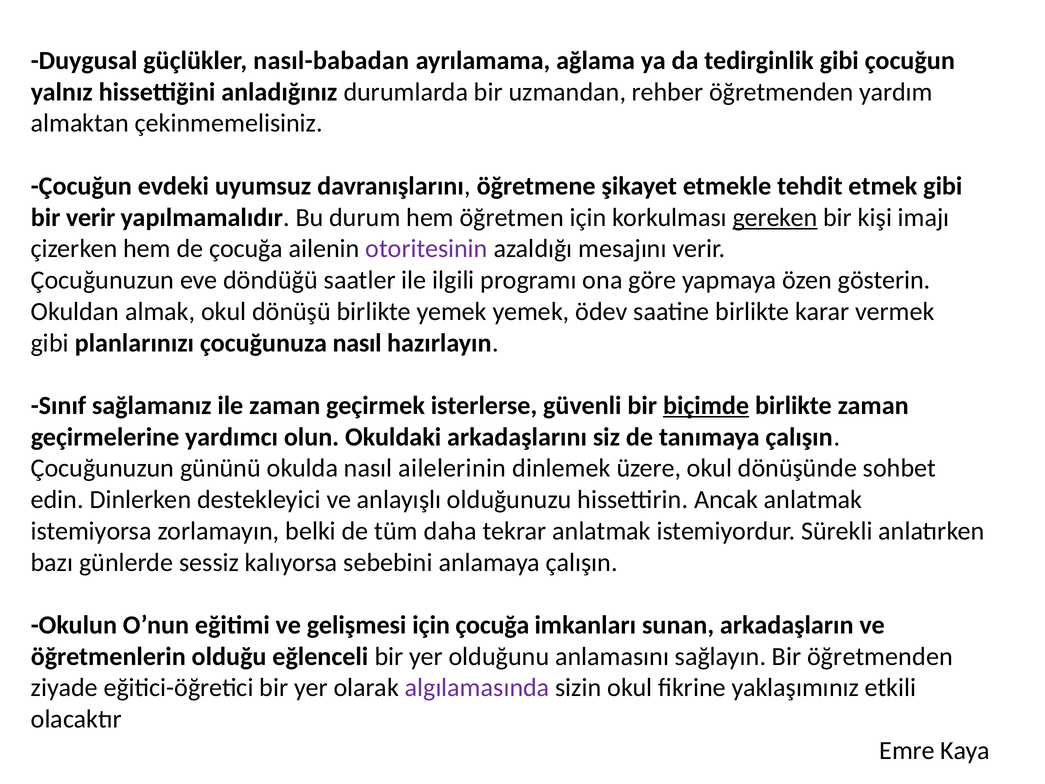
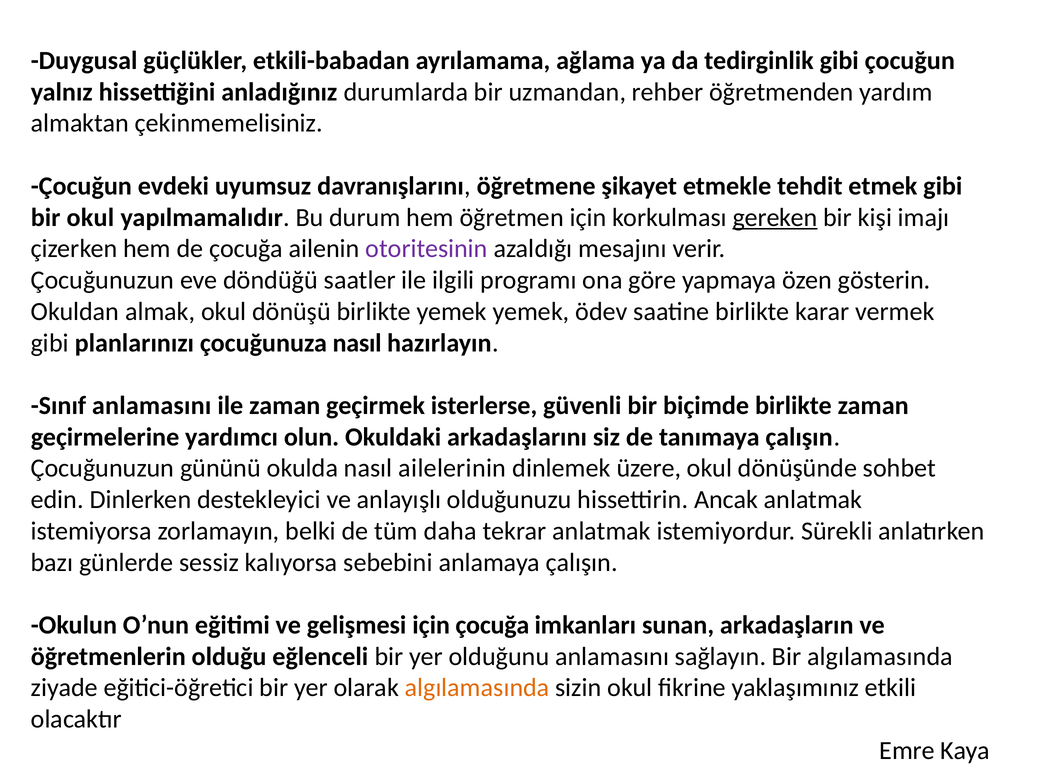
nasıl-babadan: nasıl-babadan -> etkili-babadan (331, 61)
bir verir: verir -> okul (90, 217)
Sınıf sağlamanız: sağlamanız -> anlamasını (152, 405)
biçimde underline: present -> none (706, 405)
Bir öğretmenden: öğretmenden -> algılamasında (880, 656)
algılamasında colour: purple -> orange (477, 688)
